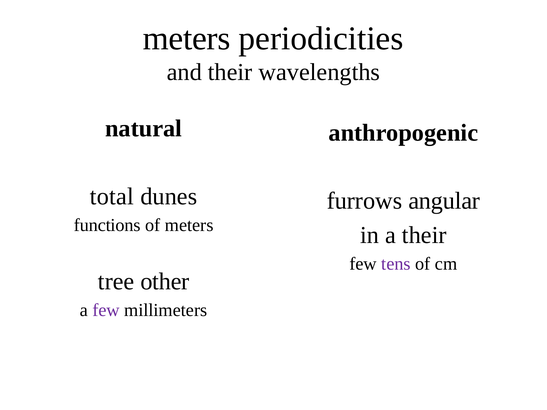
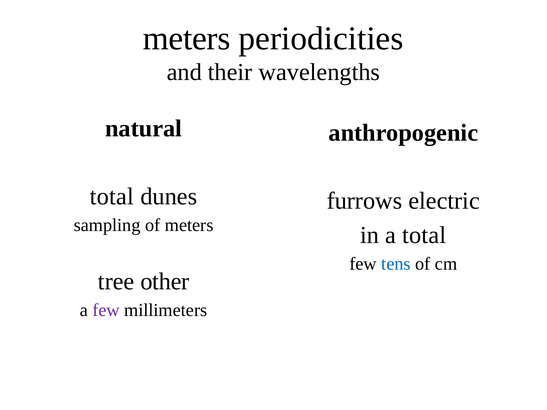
angular: angular -> electric (444, 201)
functions: functions -> sampling (107, 225)
a their: their -> total (424, 235)
tens colour: purple -> blue (396, 264)
